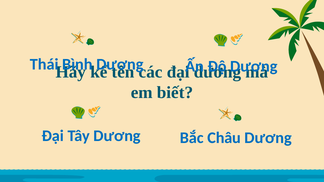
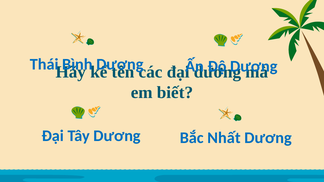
Châu: Châu -> Nhất (224, 138)
